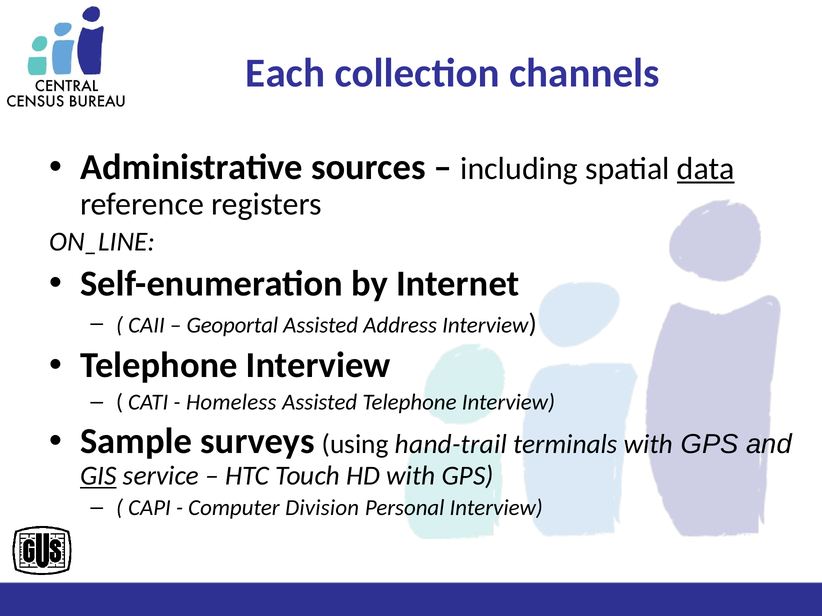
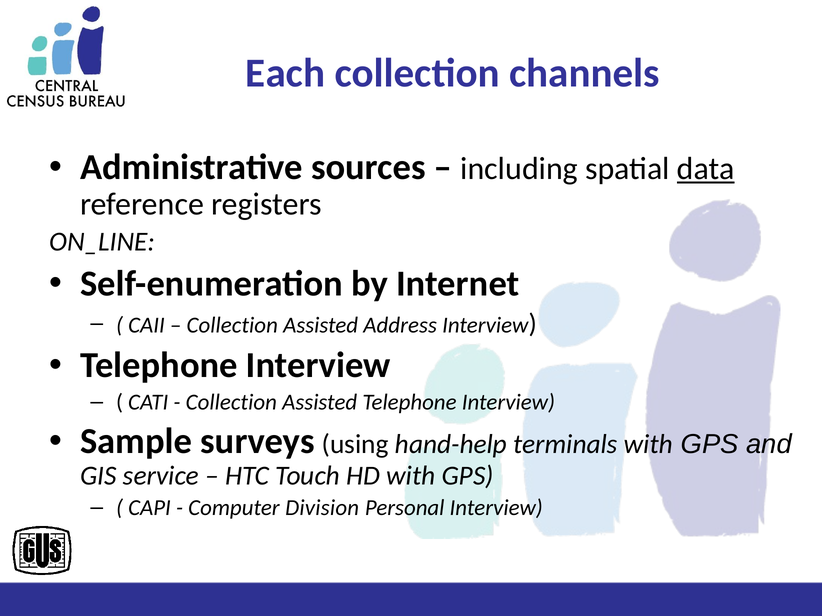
Geoportal: Geoportal -> Collection (232, 325)
Homeless: Homeless -> Collection (231, 402)
hand-trail: hand-trail -> hand-help (451, 445)
GIS underline: present -> none (98, 476)
